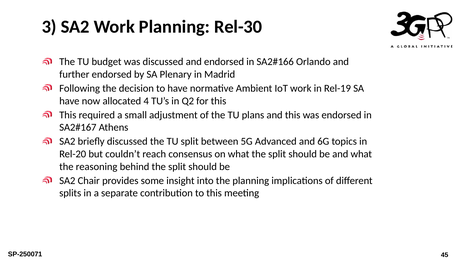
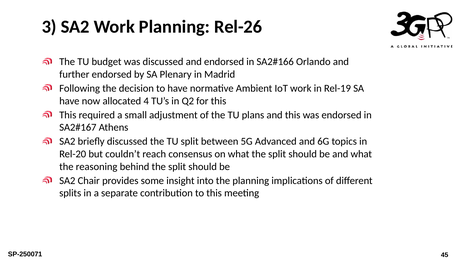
Rel-30: Rel-30 -> Rel-26 (238, 27)
